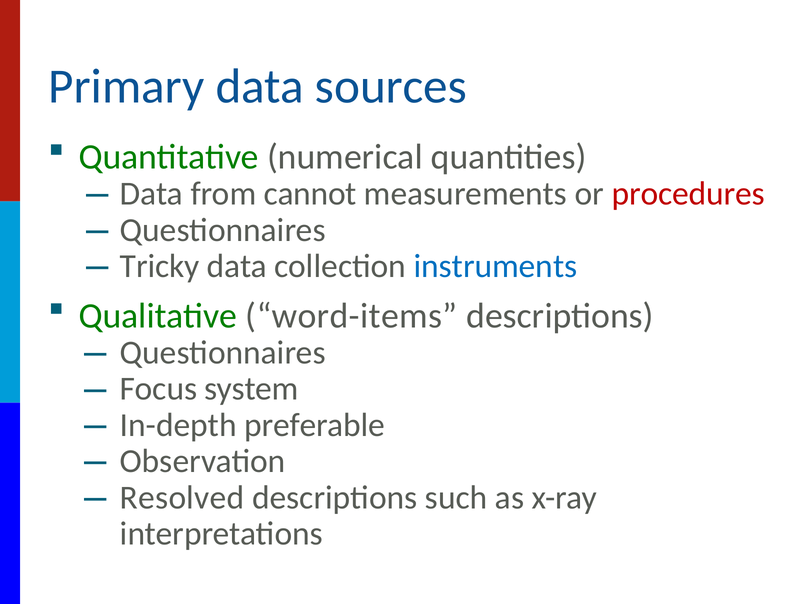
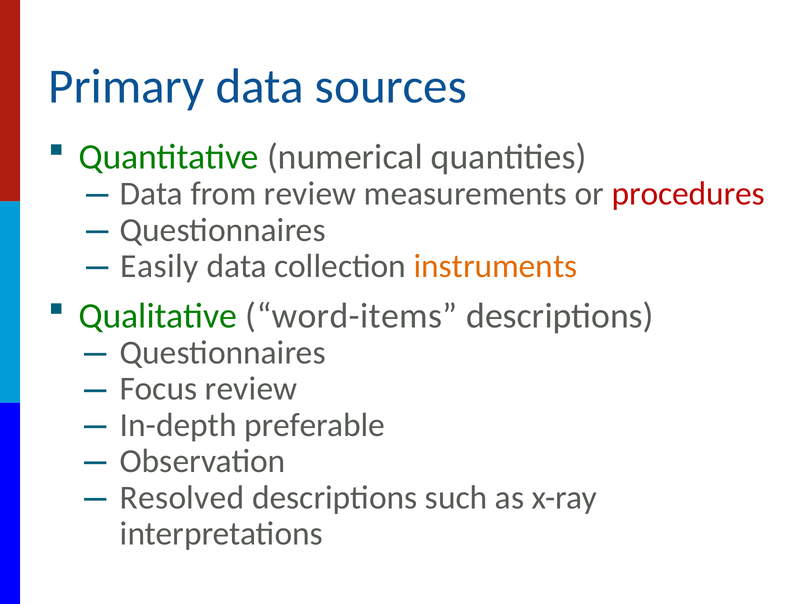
from cannot: cannot -> review (310, 194)
Tricky: Tricky -> Easily (159, 266)
instruments colour: blue -> orange (495, 266)
Focus system: system -> review (251, 389)
